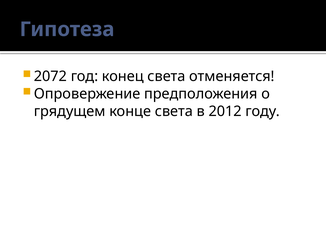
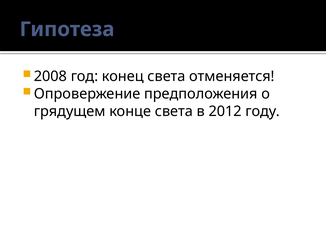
2072: 2072 -> 2008 (50, 76)
